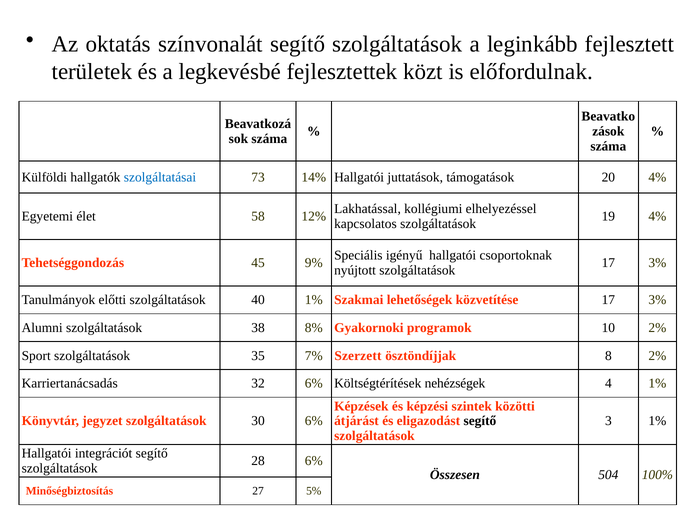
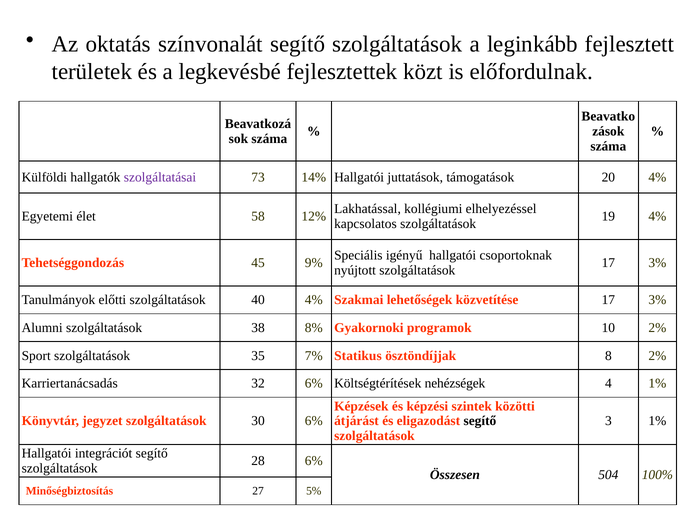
szolgáltatásai colour: blue -> purple (160, 177)
40 1%: 1% -> 4% (314, 300)
Szerzett: Szerzett -> Statikus (358, 355)
